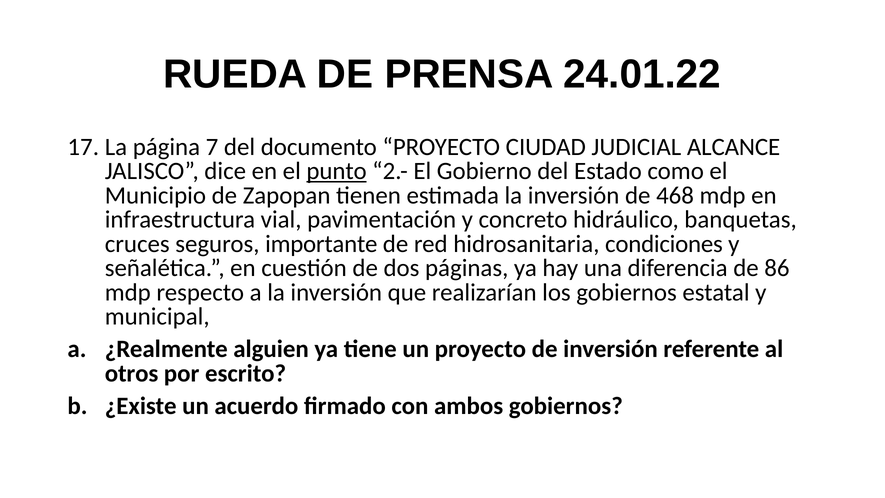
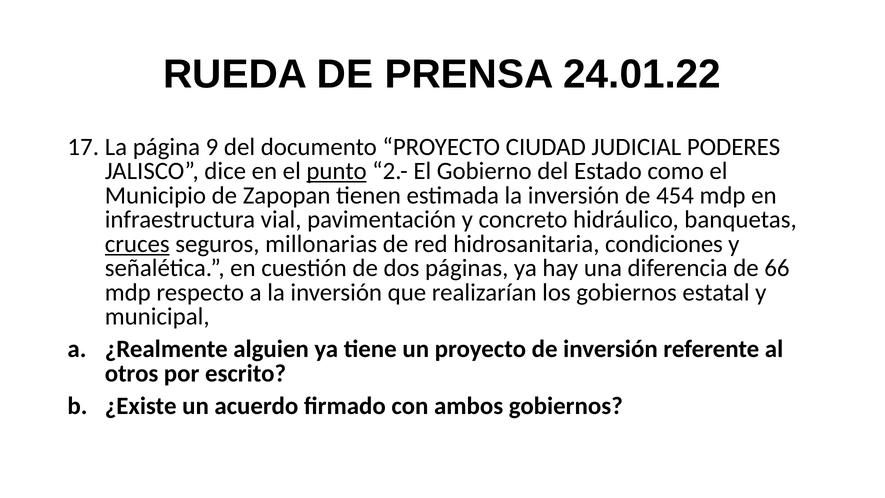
7: 7 -> 9 (212, 147)
ALCANCE: ALCANCE -> PODERES (734, 147)
468: 468 -> 454 (675, 195)
cruces underline: none -> present (137, 244)
importante: importante -> millonarias (321, 244)
86: 86 -> 66 (777, 268)
